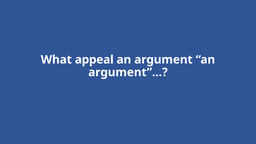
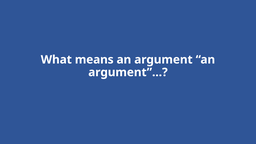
appeal: appeal -> means (94, 60)
